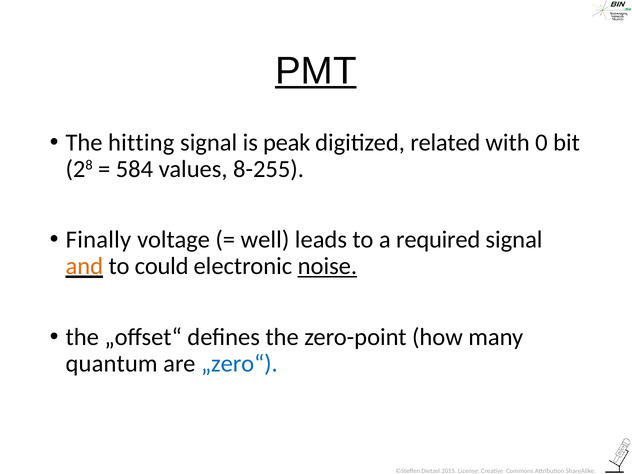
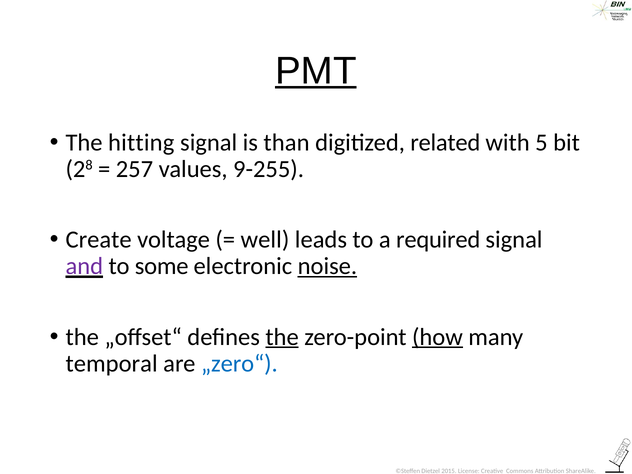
peak: peak -> than (287, 142)
0: 0 -> 5 (541, 142)
584: 584 -> 257 (134, 169)
8-255: 8-255 -> 9-255 (269, 169)
Finally: Finally -> Create (99, 240)
and colour: orange -> purple (84, 266)
could: could -> some (162, 266)
the underline: none -> present (282, 337)
how underline: none -> present (437, 337)
quantum: quantum -> temporal (112, 363)
